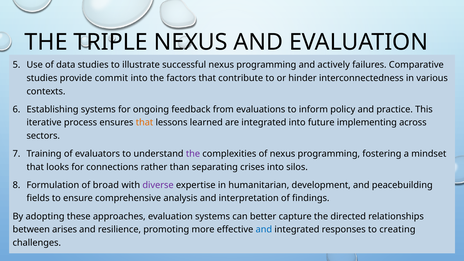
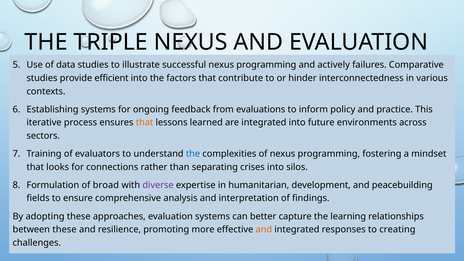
commit: commit -> efficient (111, 78)
implementing: implementing -> environments (367, 123)
the colour: purple -> blue (193, 154)
directed: directed -> learning (348, 216)
between arises: arises -> these (64, 230)
and colour: blue -> orange (264, 230)
